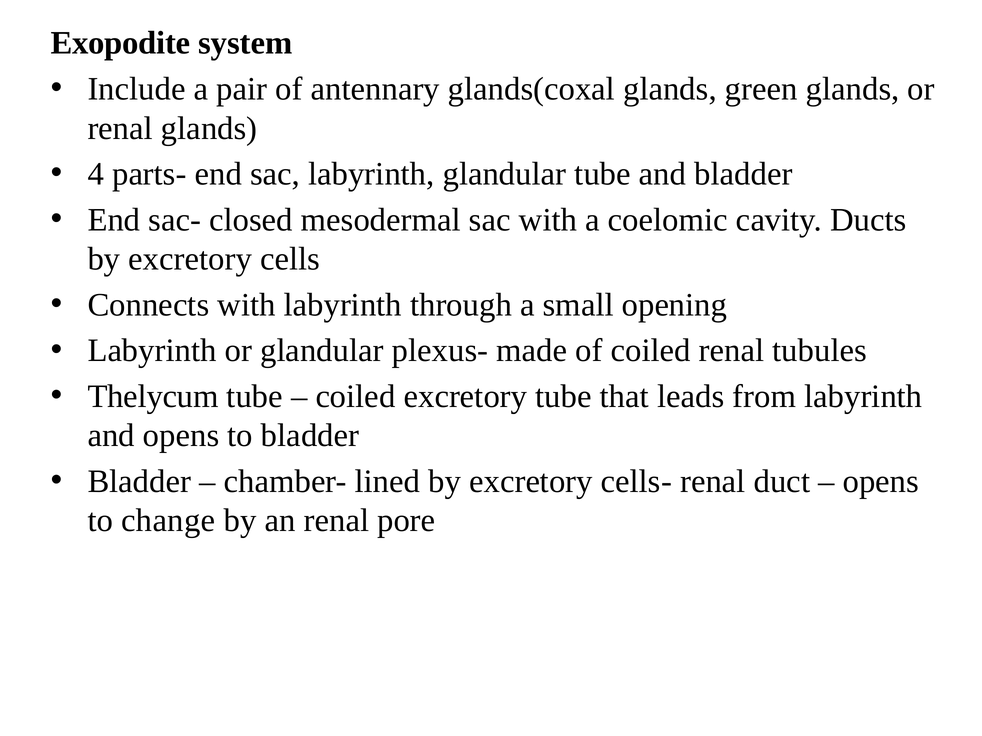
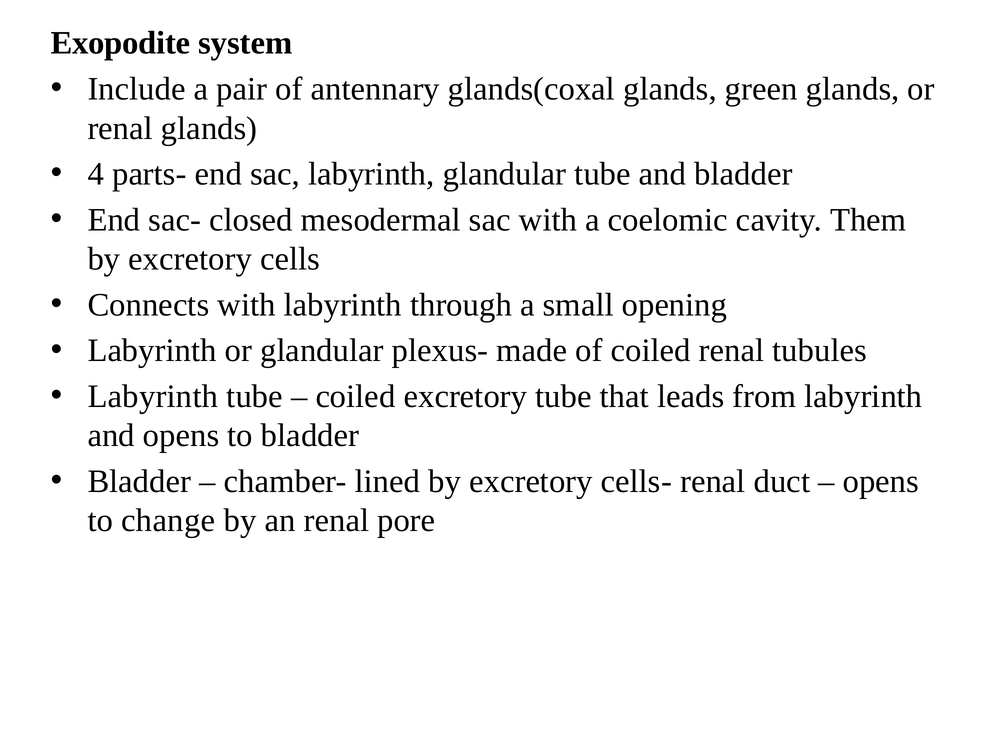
Ducts: Ducts -> Them (868, 220)
Thelycum: Thelycum -> Labyrinth (153, 397)
